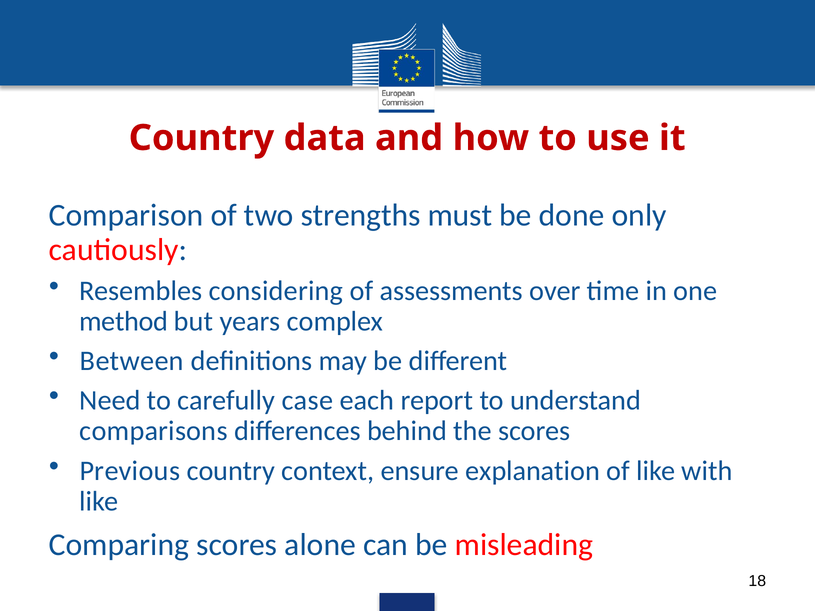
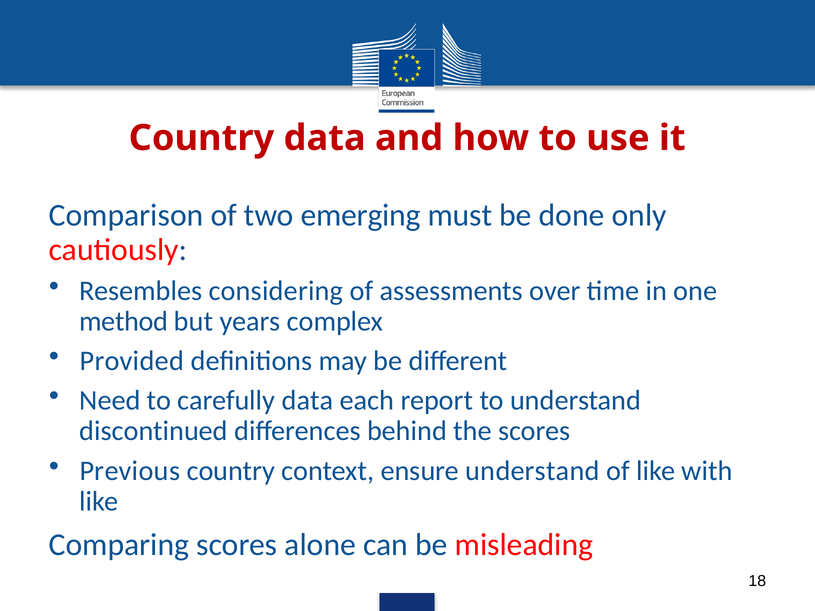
strengths: strengths -> emerging (361, 215)
Between: Between -> Provided (132, 361)
carefully case: case -> data (307, 401)
comparisons: comparisons -> discontinued (154, 431)
ensure explanation: explanation -> understand (533, 471)
